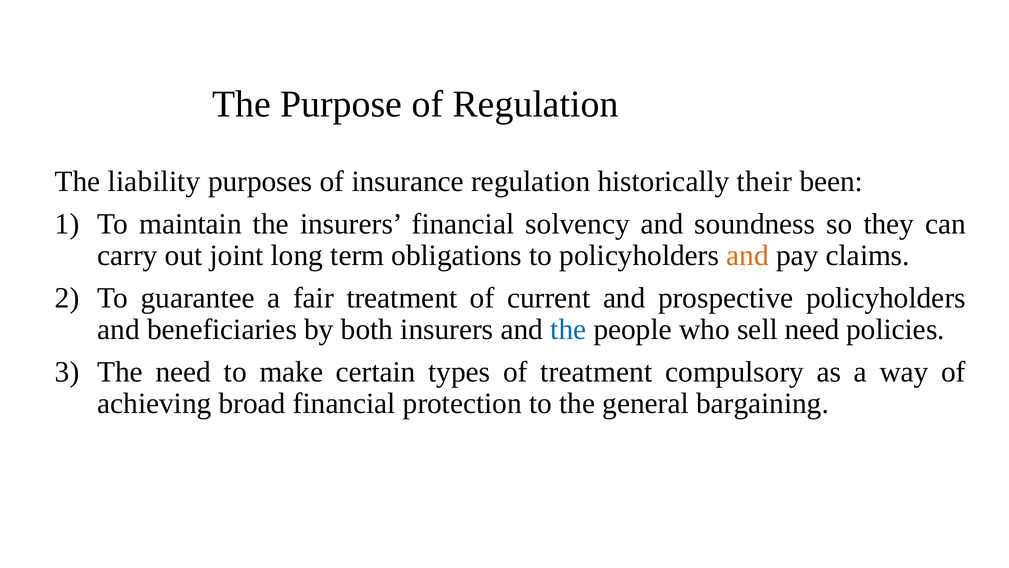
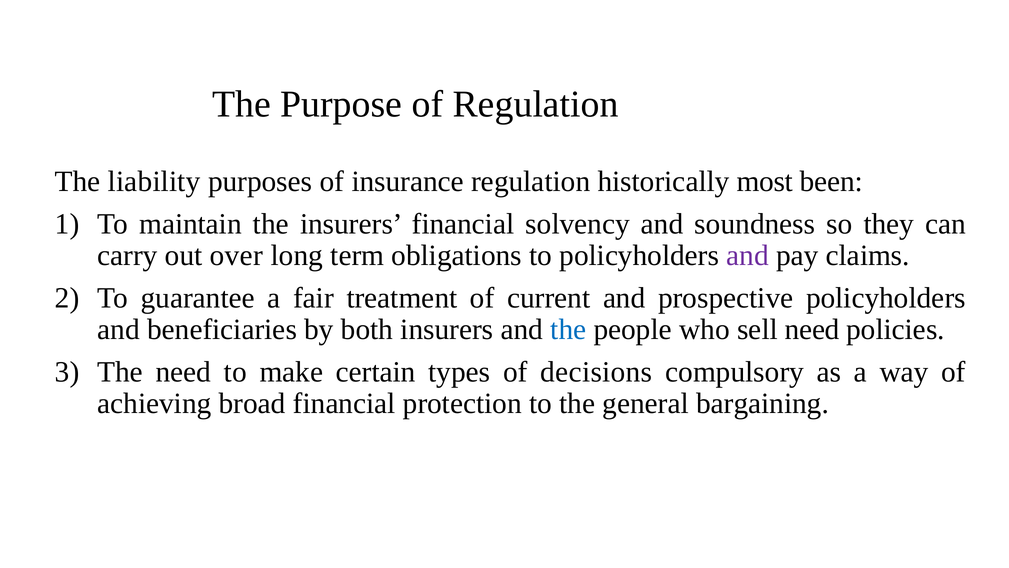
their: their -> most (765, 181)
joint: joint -> over (237, 255)
and colour: orange -> purple (748, 255)
of treatment: treatment -> decisions (596, 372)
